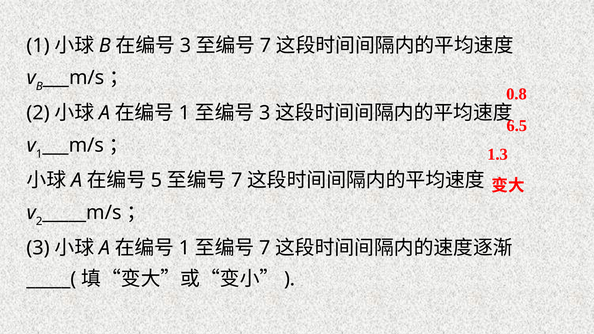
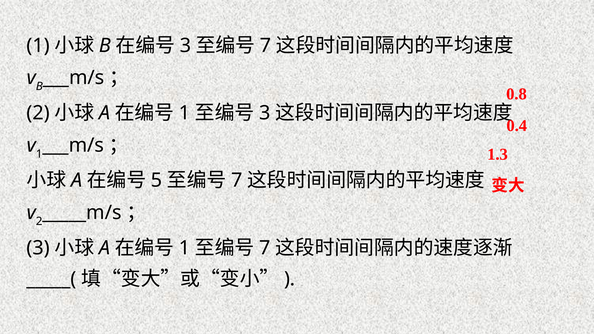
6.5: 6.5 -> 0.4 (517, 126)
